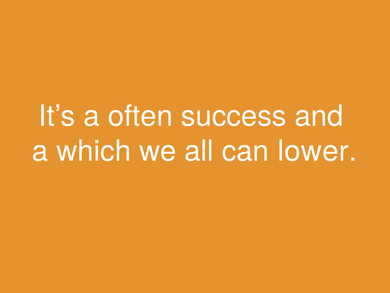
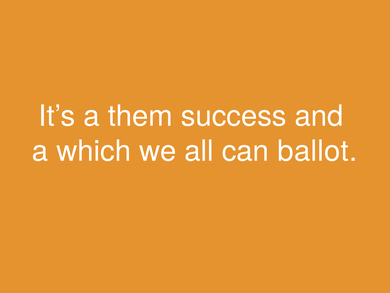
often: often -> them (140, 116)
lower: lower -> ballot (317, 151)
